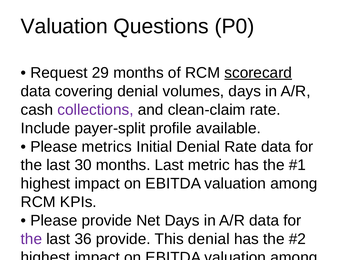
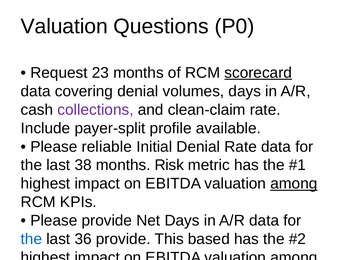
29: 29 -> 23 (100, 73)
metrics: metrics -> reliable (107, 146)
30: 30 -> 38 (83, 165)
months Last: Last -> Risk (169, 165)
among underline: none -> present (294, 183)
the colour: purple -> blue (31, 239)
This denial: denial -> based (209, 239)
